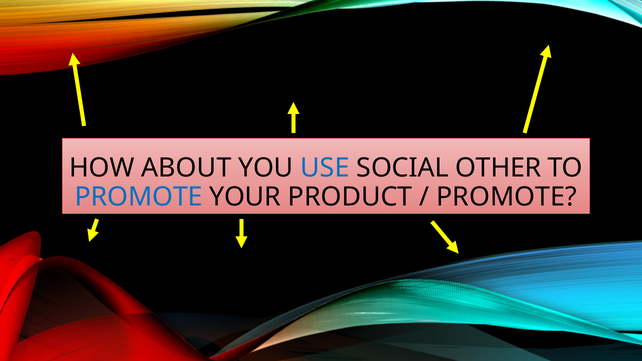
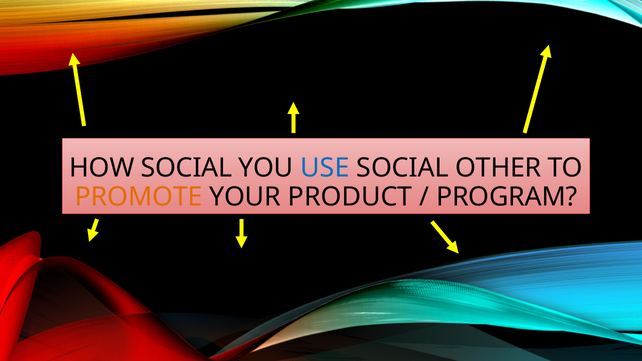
HOW ABOUT: ABOUT -> SOCIAL (187, 168)
PROMOTE colour: blue -> orange (139, 197)
PROMOTE: PROMOTE -> PROGRAM (507, 197)
